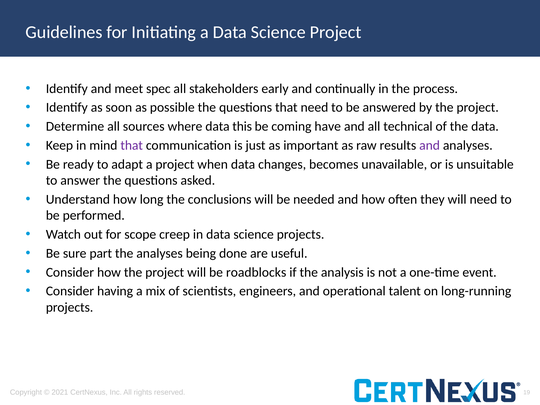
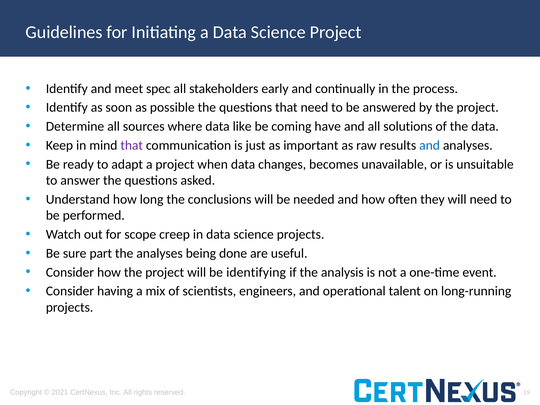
this: this -> like (242, 126)
technical: technical -> solutions (408, 126)
and colour: purple -> blue (430, 145)
roadblocks: roadblocks -> identifying (256, 272)
